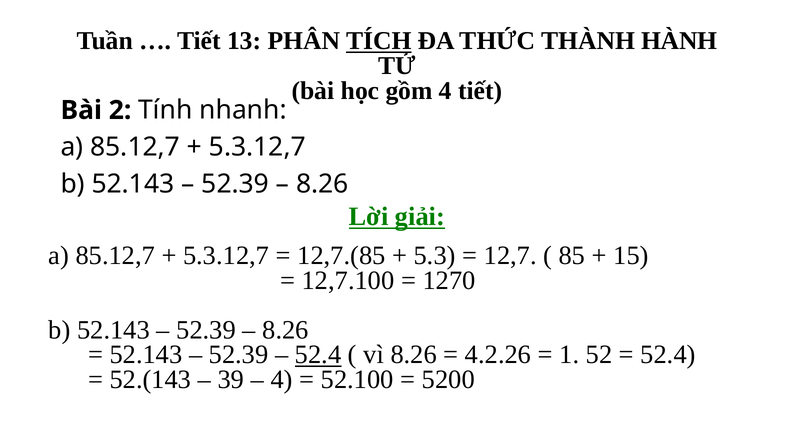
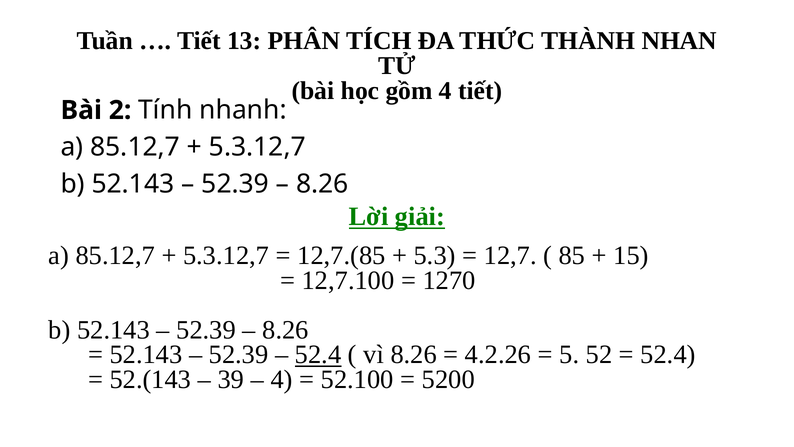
TÍCH underline: present -> none (379, 41)
HÀNH: HÀNH -> NHAN (679, 41)
1: 1 -> 5 (569, 354)
